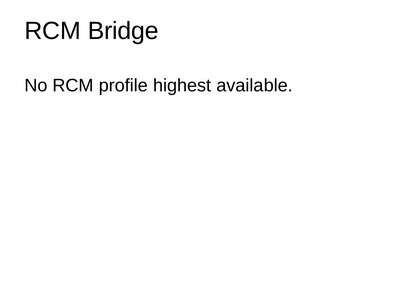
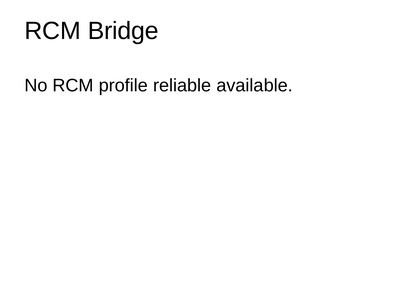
highest: highest -> reliable (182, 85)
